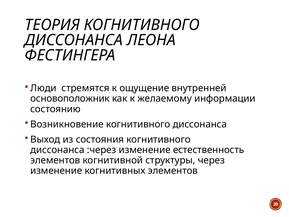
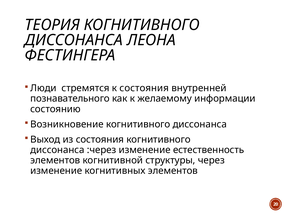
к ощущение: ощущение -> состояния (144, 88)
основоположник: основоположник -> познавательного (70, 98)
